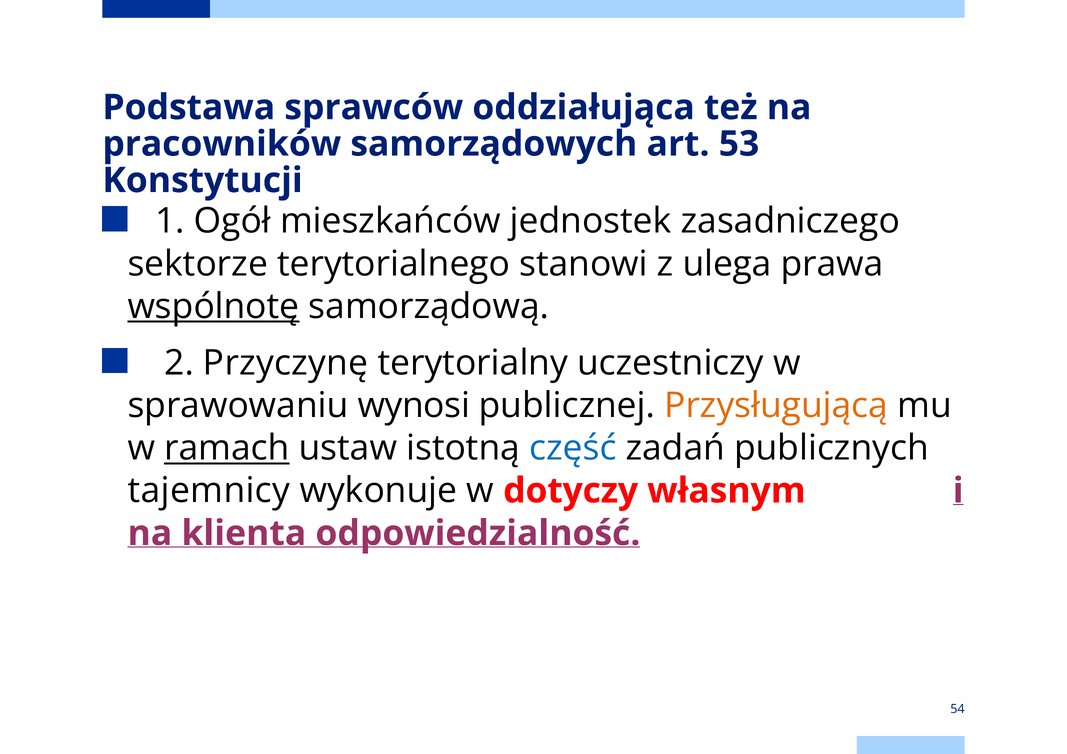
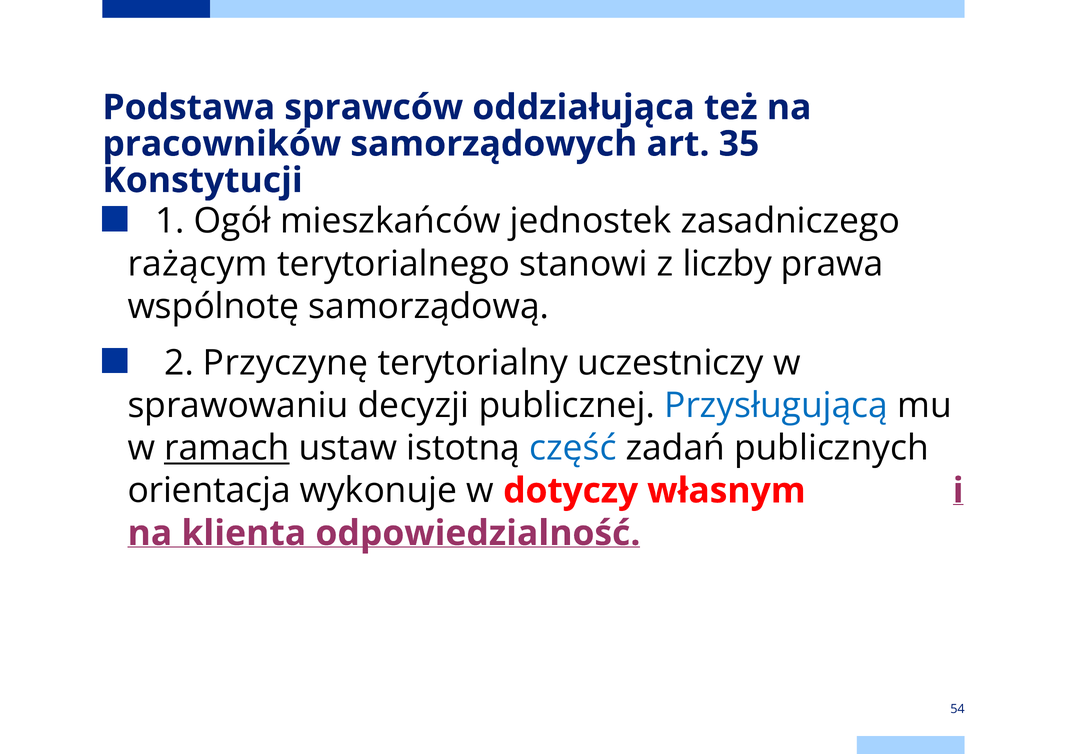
53: 53 -> 35 (739, 144)
sektorze: sektorze -> rażącym (198, 264)
ulega: ulega -> liczby (727, 264)
wspólnotę underline: present -> none (213, 307)
wynosi: wynosi -> decyzji (414, 406)
Przysługującą colour: orange -> blue (776, 406)
tajemnicy: tajemnicy -> orientacja (209, 491)
